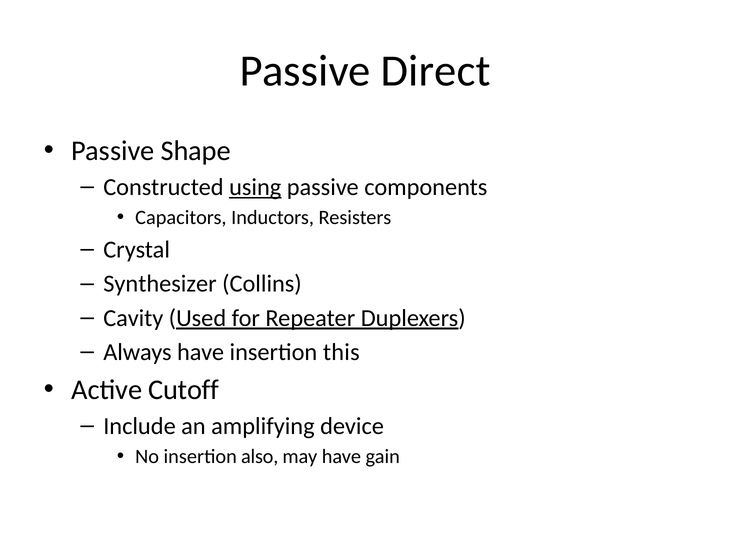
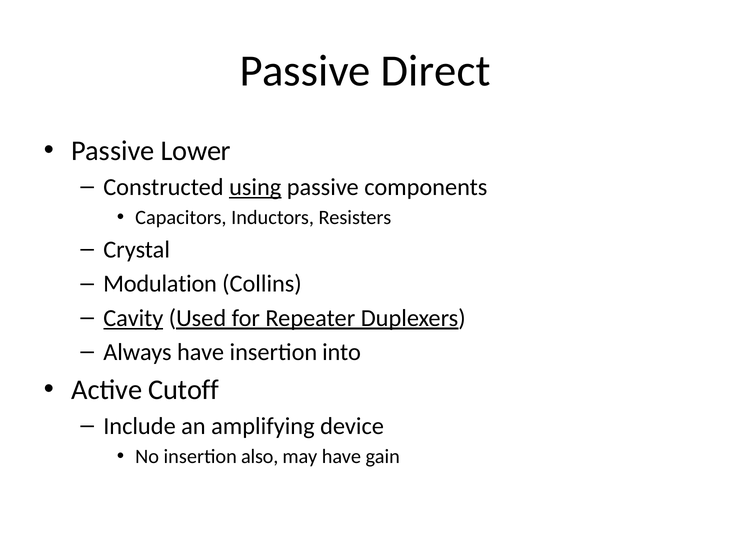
Shape: Shape -> Lower (196, 151)
Synthesizer: Synthesizer -> Modulation (160, 283)
Cavity underline: none -> present (133, 318)
this: this -> into (342, 352)
